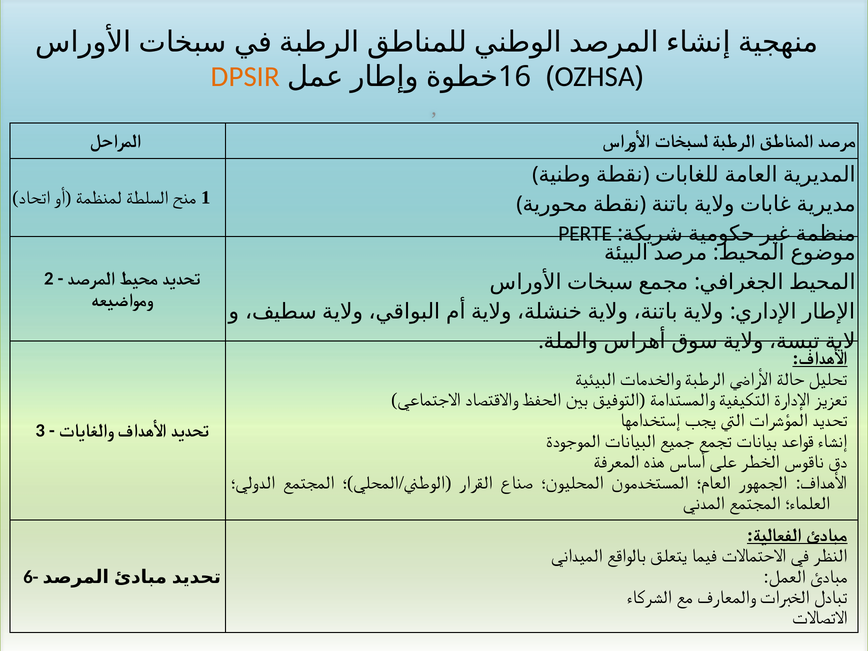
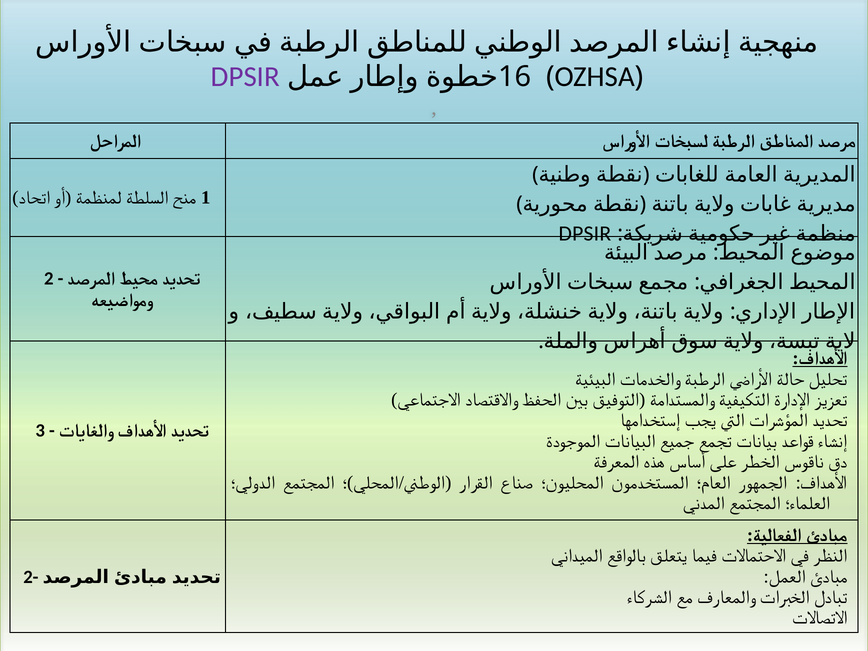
DPSIR colour: orange -> purple (245, 77)
PERTE: PERTE -> DPSIR (585, 233)
6-: 6- -> 2- (31, 577)
